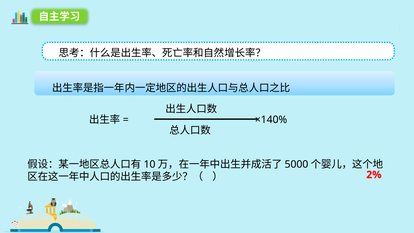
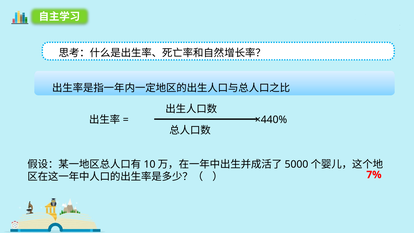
×140%: ×140% -> ×440% (271, 120)
2%: 2% -> 7% (374, 175)
